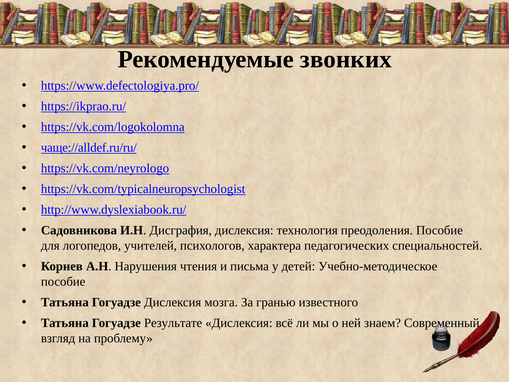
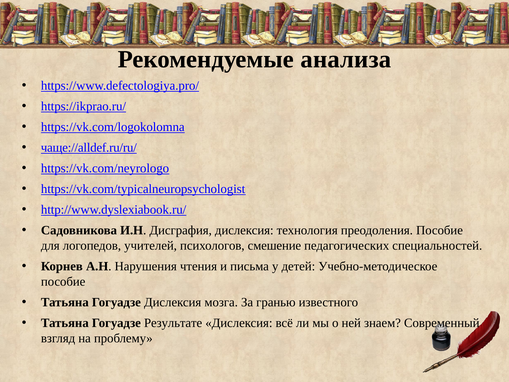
звонких: звонких -> анализа (346, 59)
характера: характера -> смешение (274, 245)
